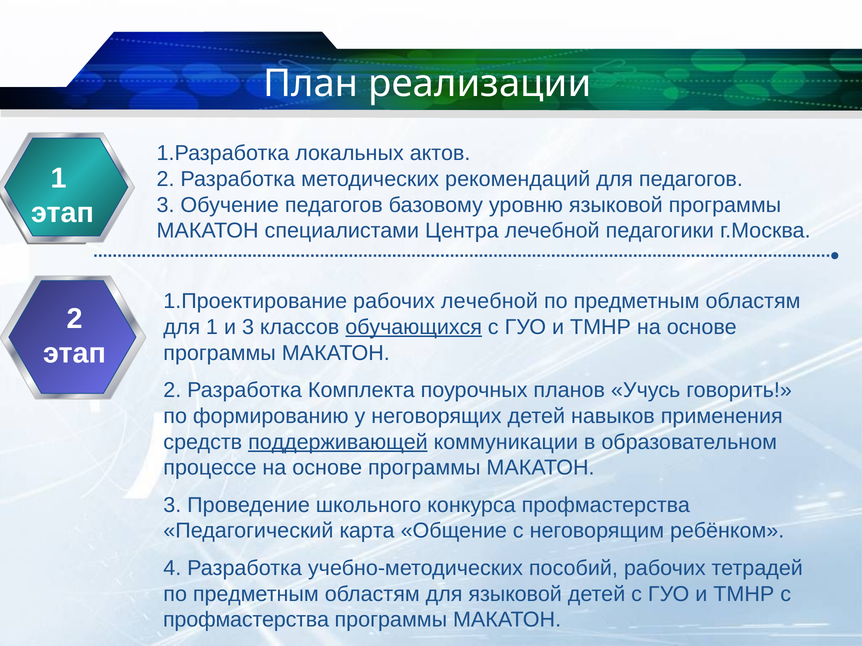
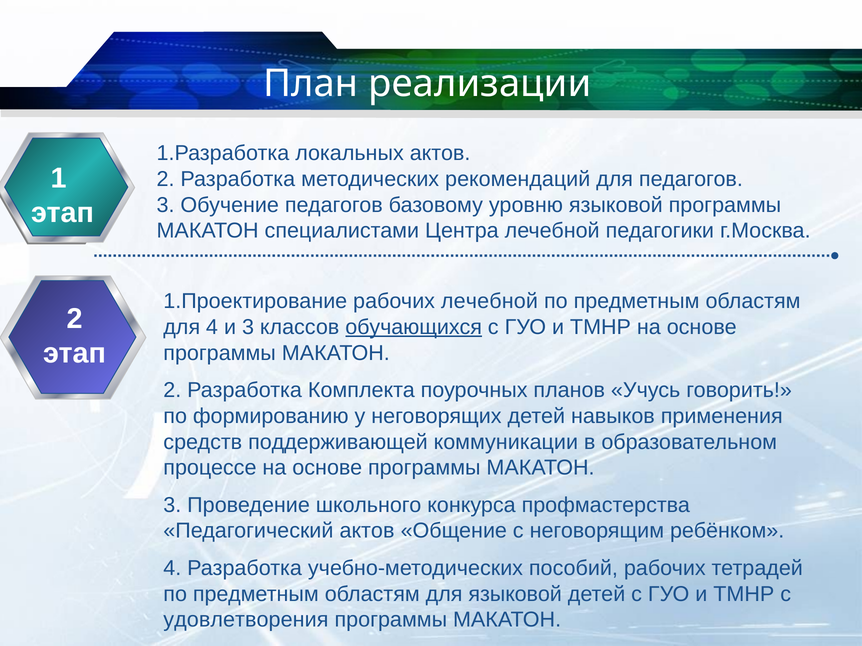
для 1: 1 -> 4 (212, 327)
поддерживающей underline: present -> none (338, 442)
Педагогический карта: карта -> актов (367, 531)
профмастерства: профмастерства -> удовлетворения (246, 620)
